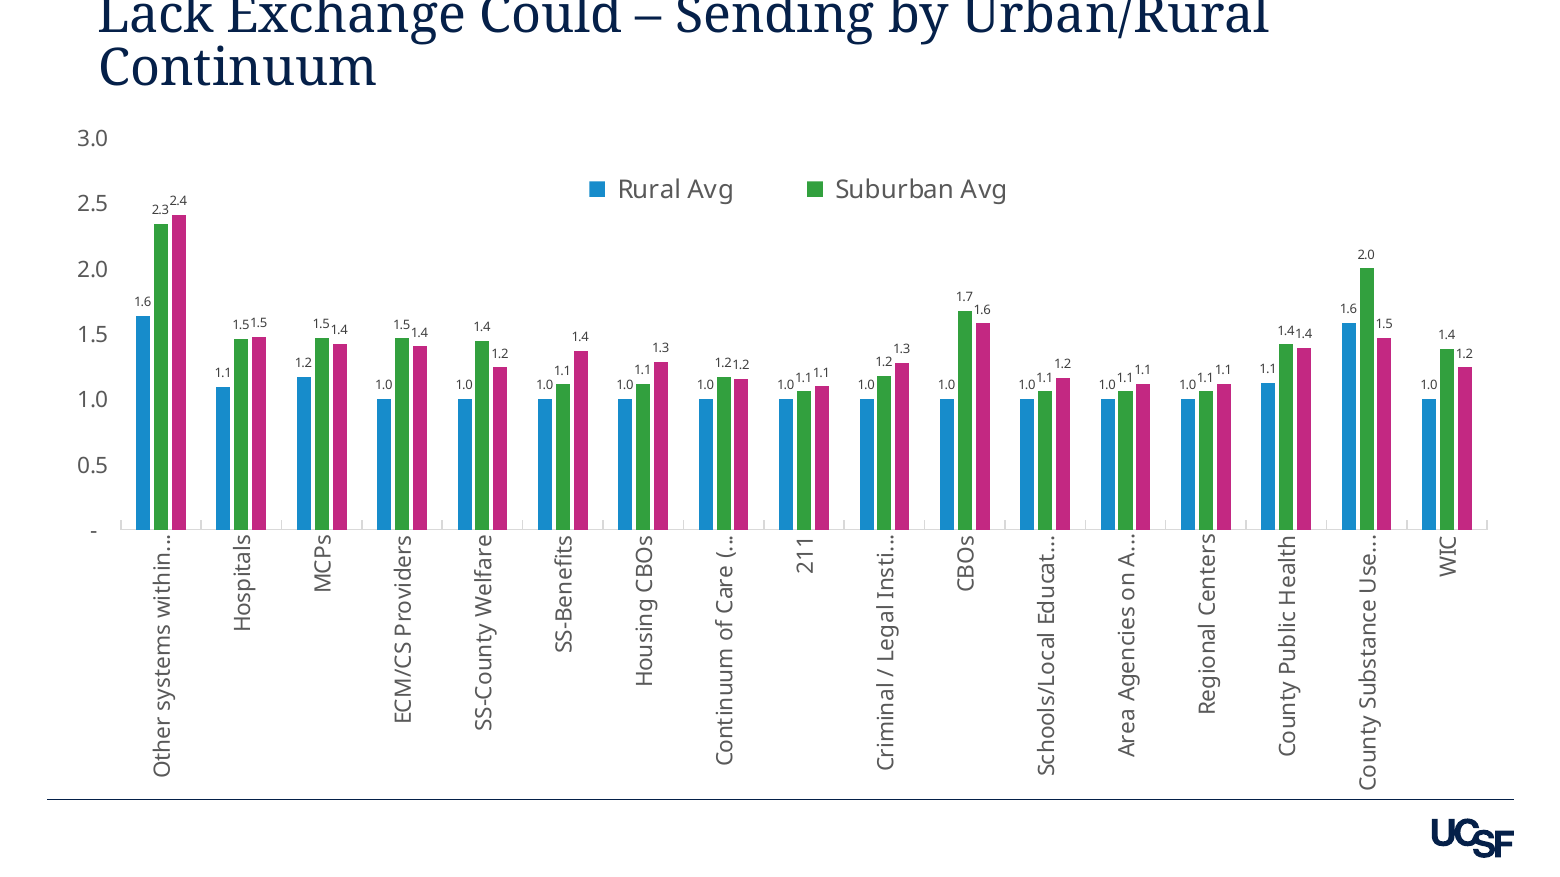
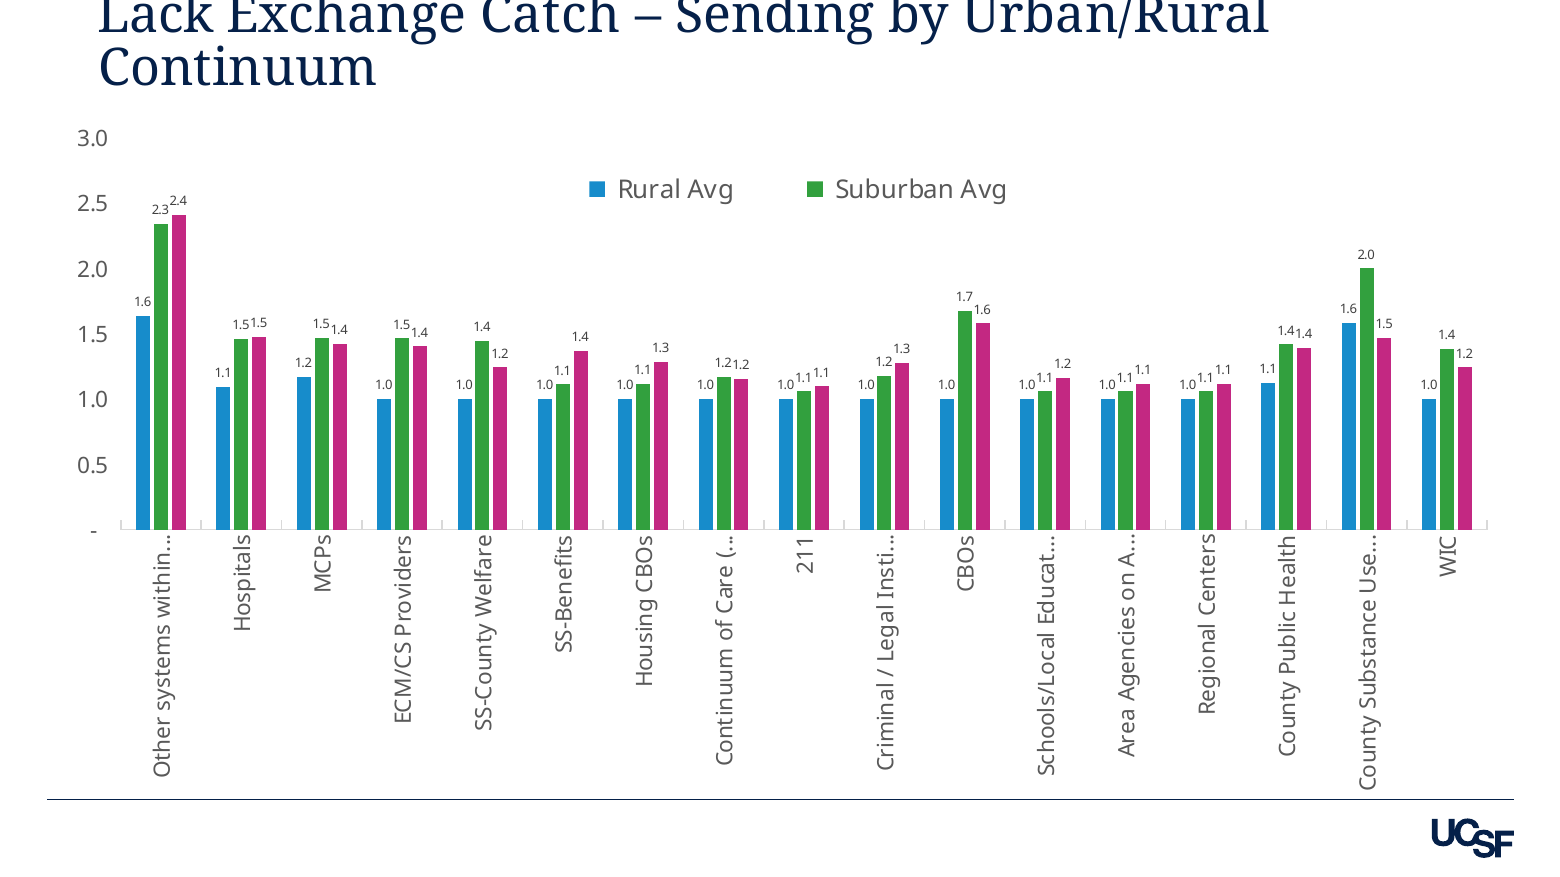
Could: Could -> Catch (551, 15)
